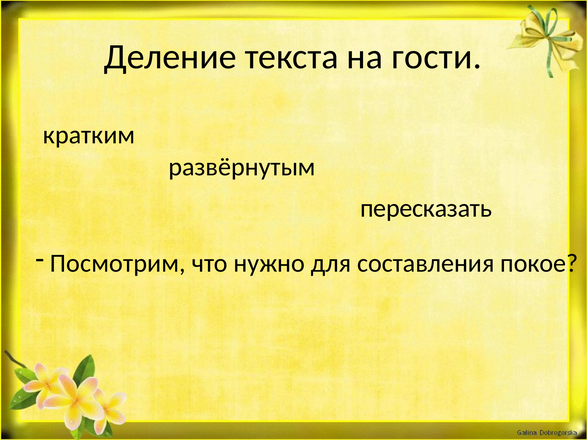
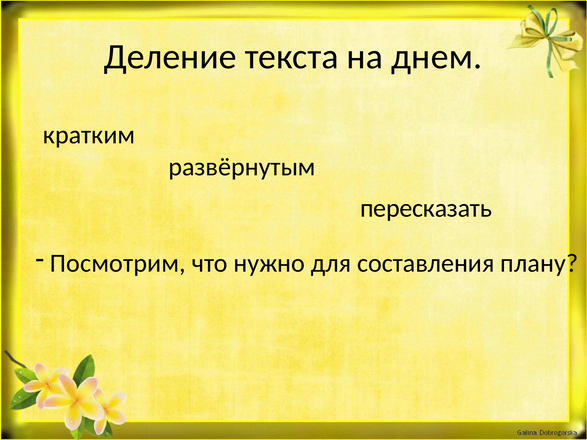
гости: гости -> днем (437, 57)
покое: покое -> плану (539, 263)
